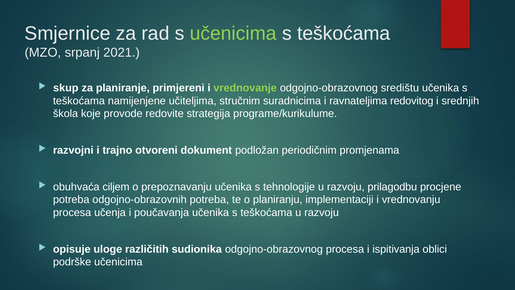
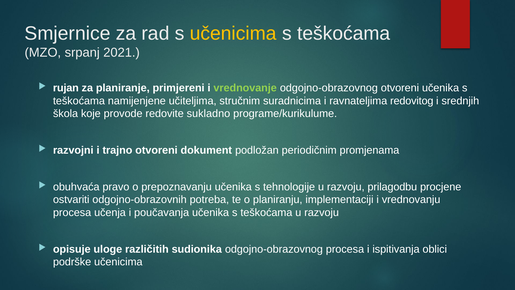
učenicima colour: light green -> yellow (233, 34)
skup: skup -> rujan (66, 88)
odgojno-obrazovnog središtu: središtu -> otvoreni (400, 88)
strategija: strategija -> sukladno (208, 114)
ciljem: ciljem -> pravo (116, 187)
potreba: potreba -> ostvariti (71, 199)
